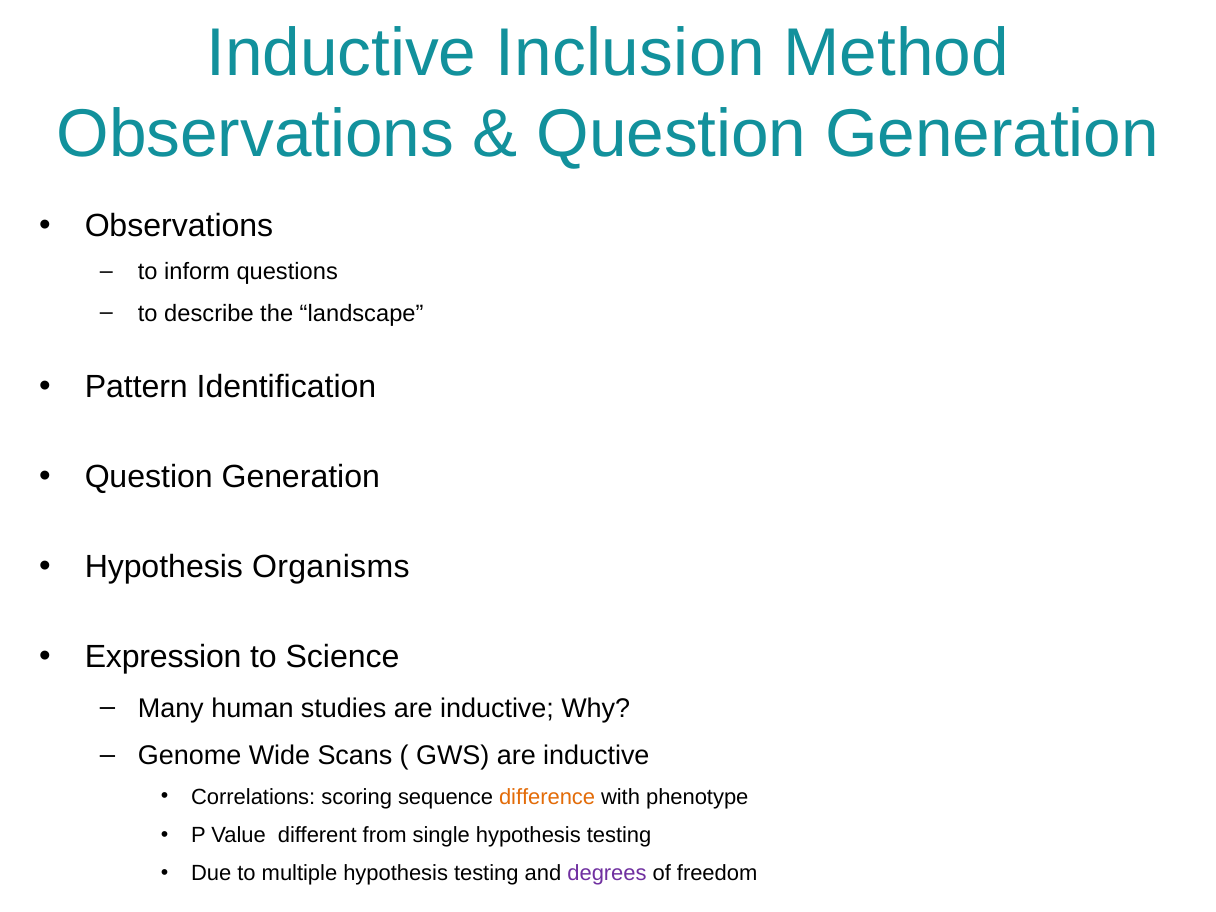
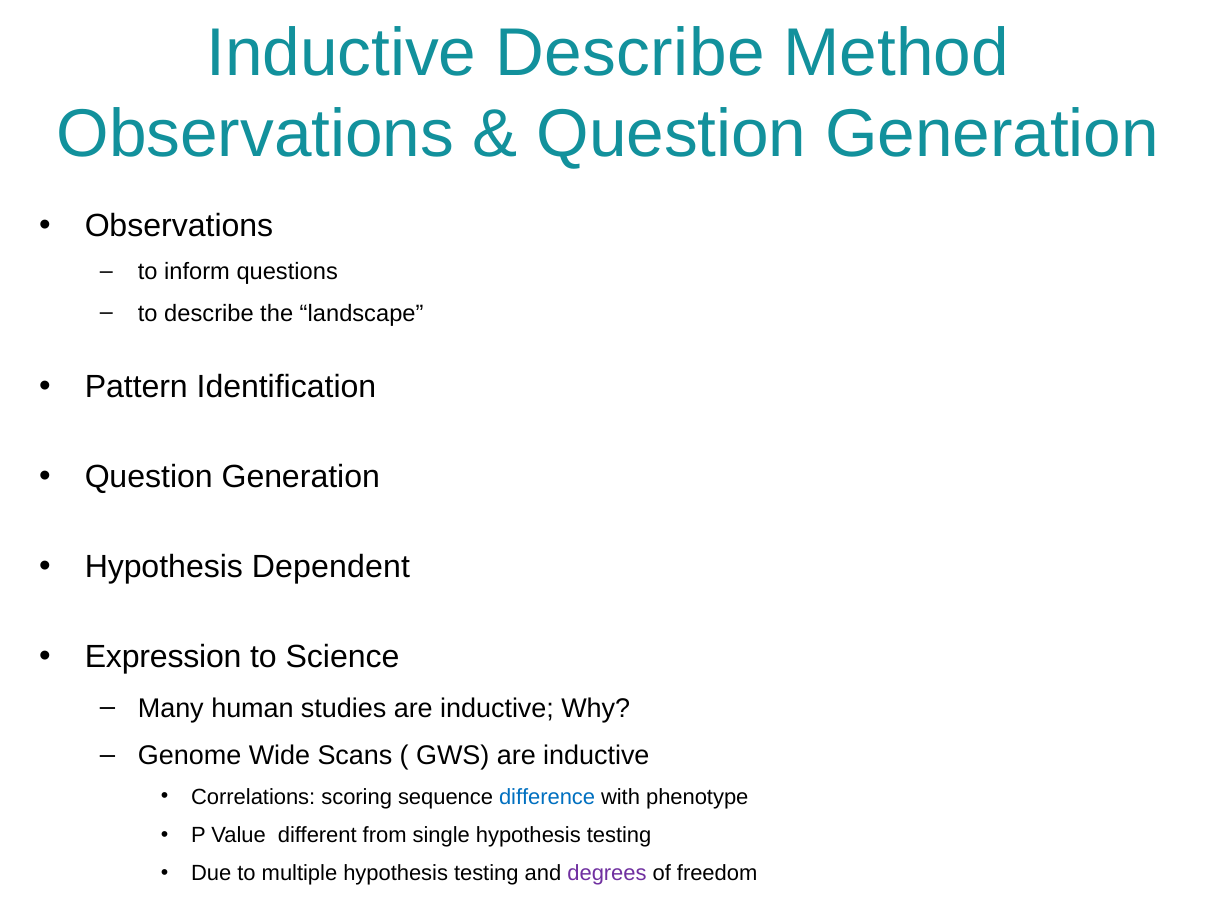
Inductive Inclusion: Inclusion -> Describe (630, 53)
Organisms: Organisms -> Dependent (331, 567)
difference colour: orange -> blue (547, 797)
